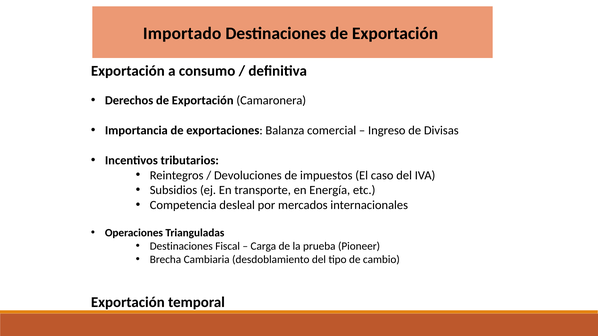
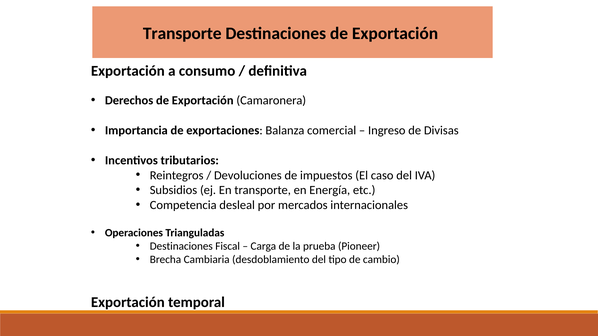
Importado: Importado -> Transporte (182, 33)
